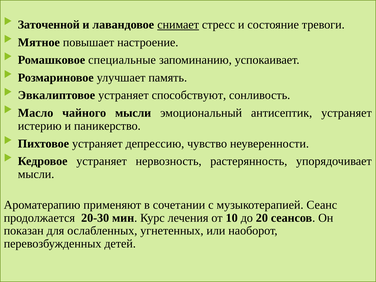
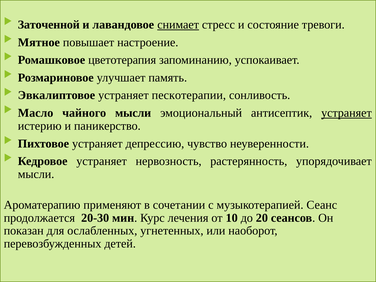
специальные: специальные -> цветотерапия (122, 60)
способствуют: способствуют -> пескотерапии (189, 95)
устраняет underline: none -> present (346, 113)
